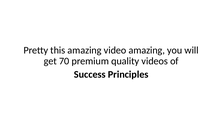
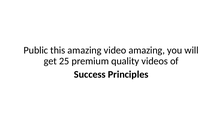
Pretty: Pretty -> Public (36, 50)
70: 70 -> 25 (64, 61)
